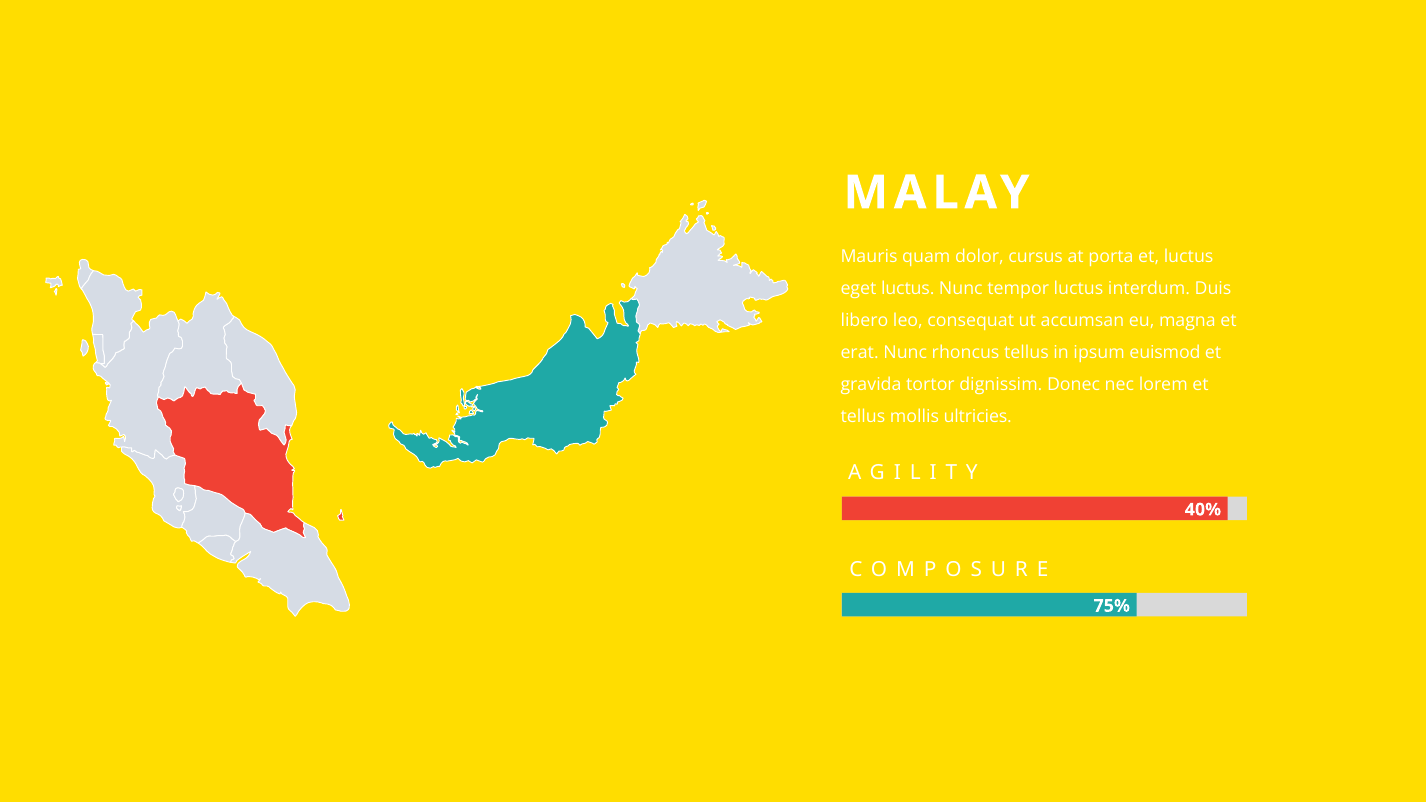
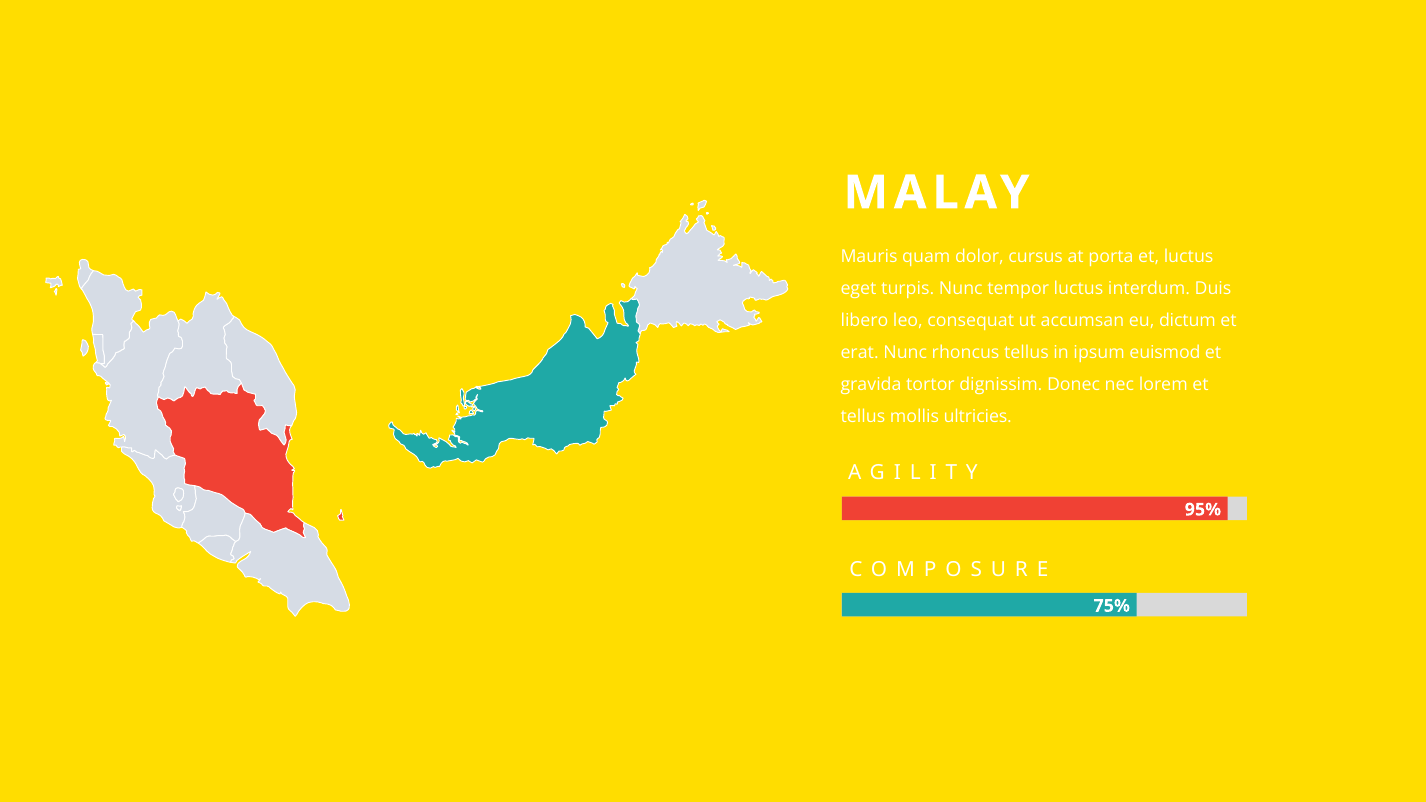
eget luctus: luctus -> turpis (908, 289)
magna: magna -> dictum (1187, 321)
40%: 40% -> 95% (1203, 510)
